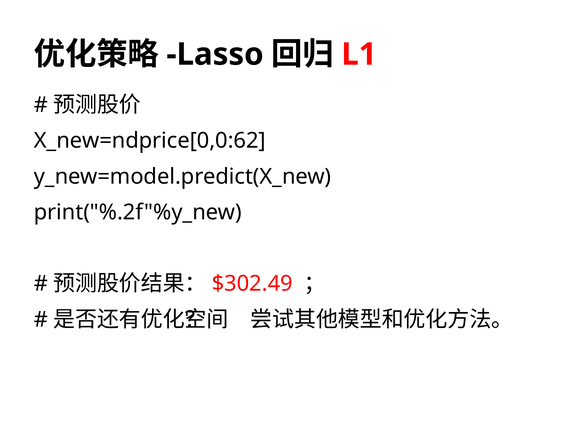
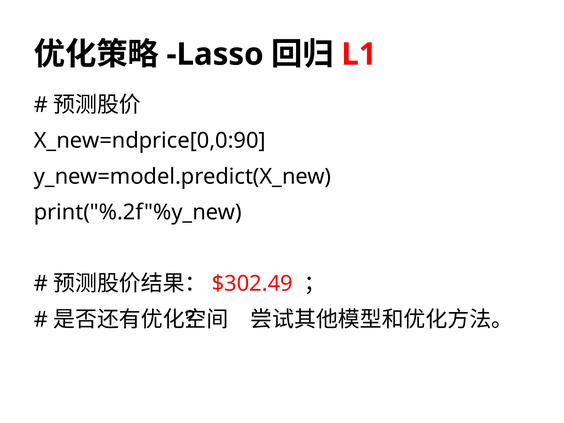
X_new=ndprice[0,0:62: X_new=ndprice[0,0:62 -> X_new=ndprice[0,0:90 (150, 141)
